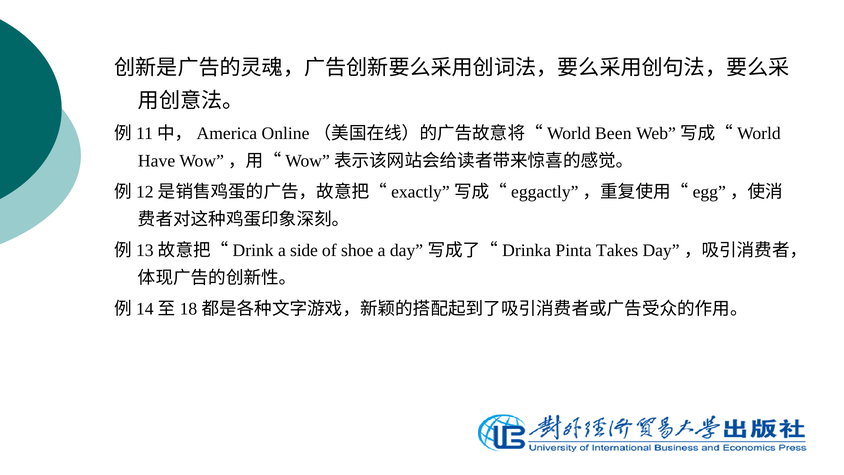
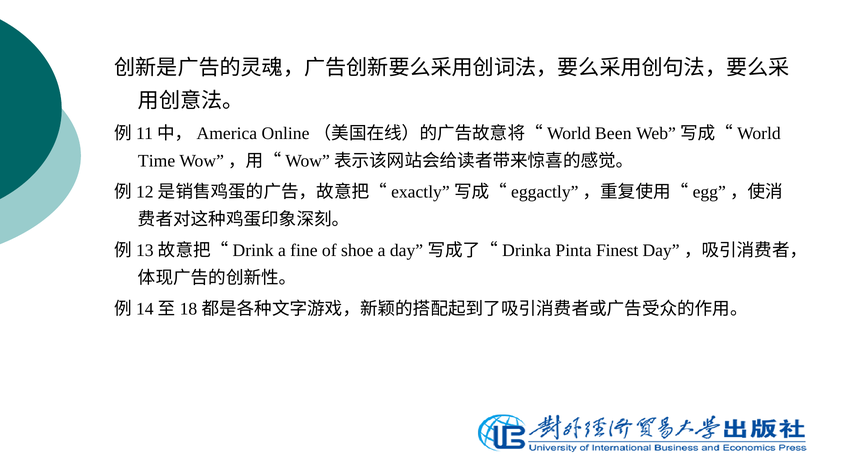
Have: Have -> Time (157, 161)
side: side -> fine (304, 250)
Takes: Takes -> Finest (617, 250)
